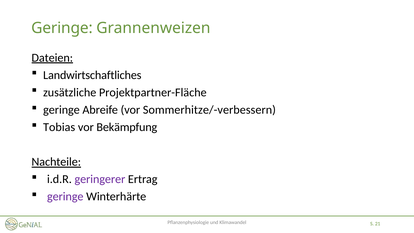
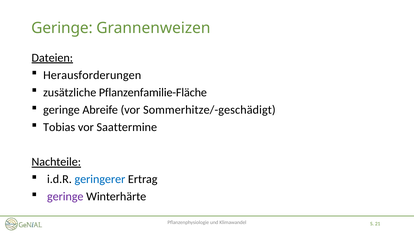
Landwirtschaftliches: Landwirtschaftliches -> Herausforderungen (92, 75)
Projektpartner-Fläche: Projektpartner-Fläche -> Pflanzenfamilie-Fläche (153, 92)
Sommerhitze/-verbessern: Sommerhitze/-verbessern -> Sommerhitze/-geschädigt (209, 110)
Bekämpfung: Bekämpfung -> Saattermine (127, 127)
geringerer colour: purple -> blue (100, 179)
